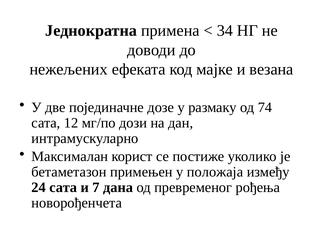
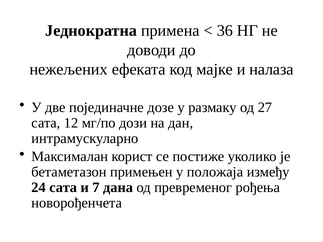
34: 34 -> 36 (225, 31)
везана: везана -> налаза (271, 69)
74: 74 -> 27 (265, 107)
